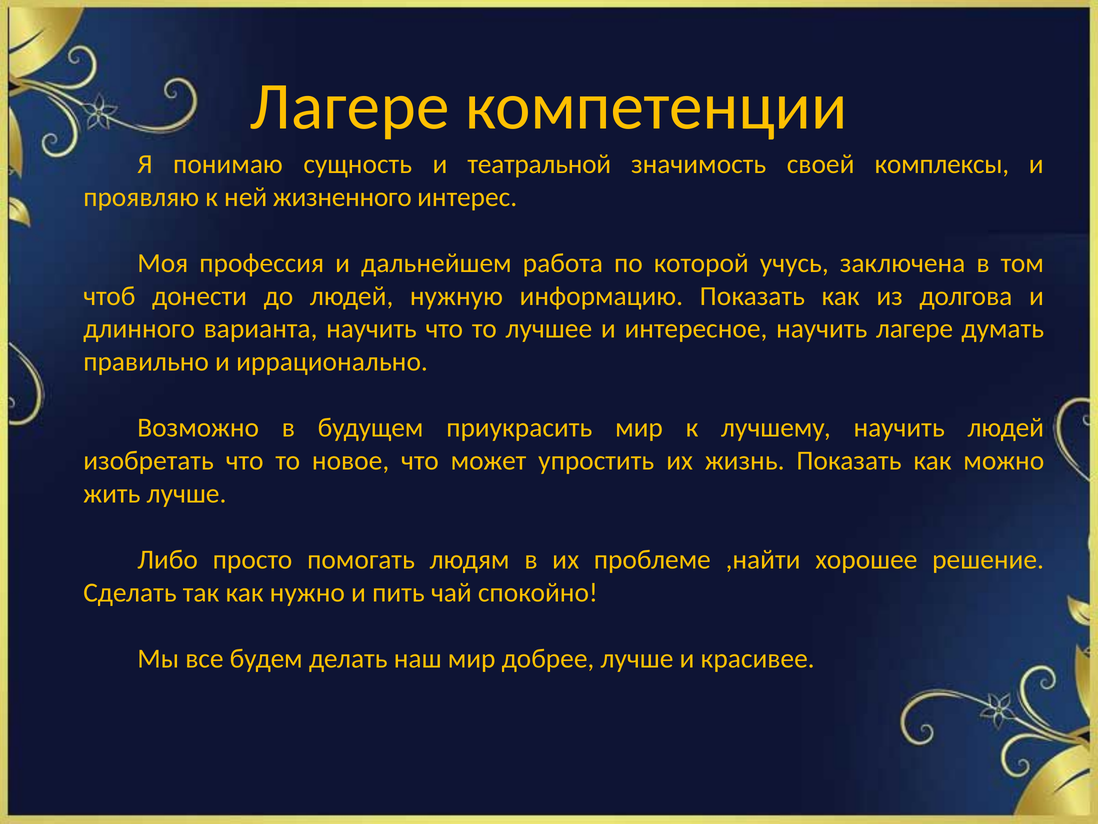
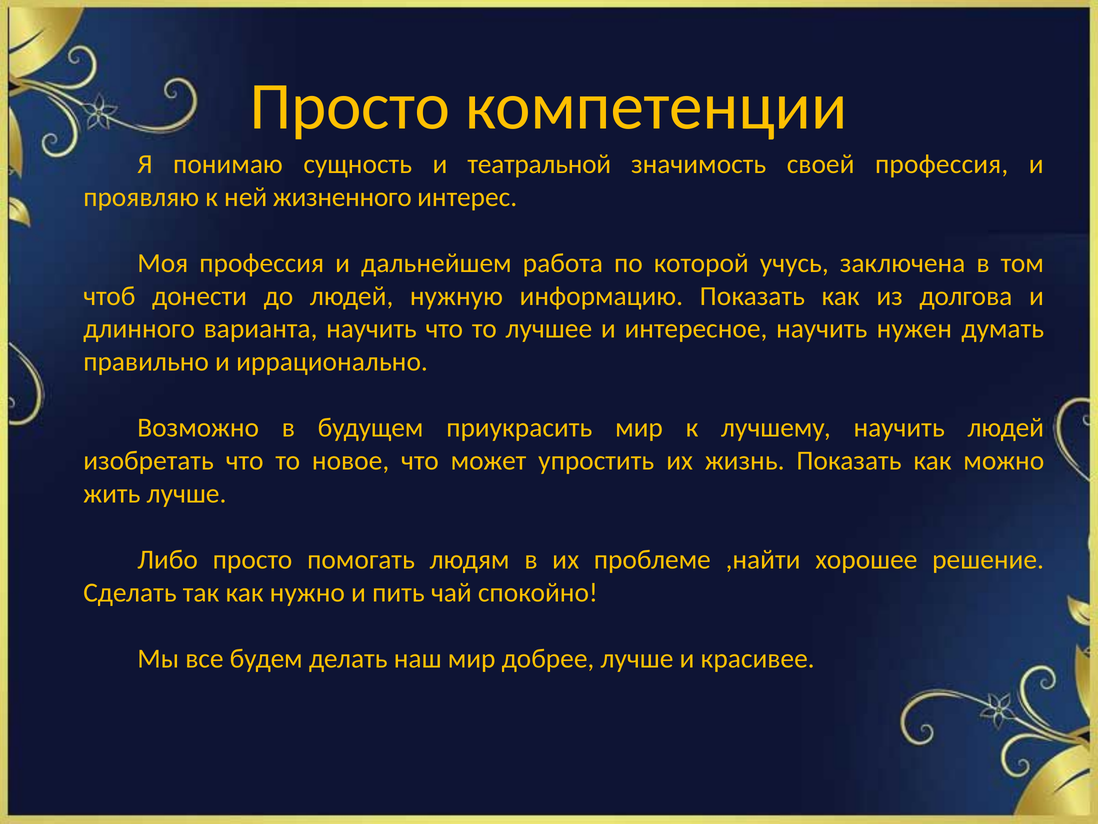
Лагере: Лагере -> Просто (350, 106)
своей комплексы: комплексы -> профессия (942, 164)
научить лагере: лагере -> нужен (914, 329)
